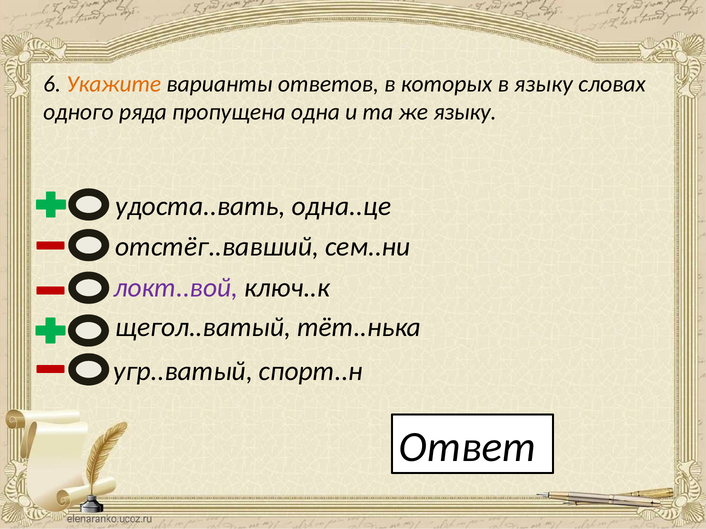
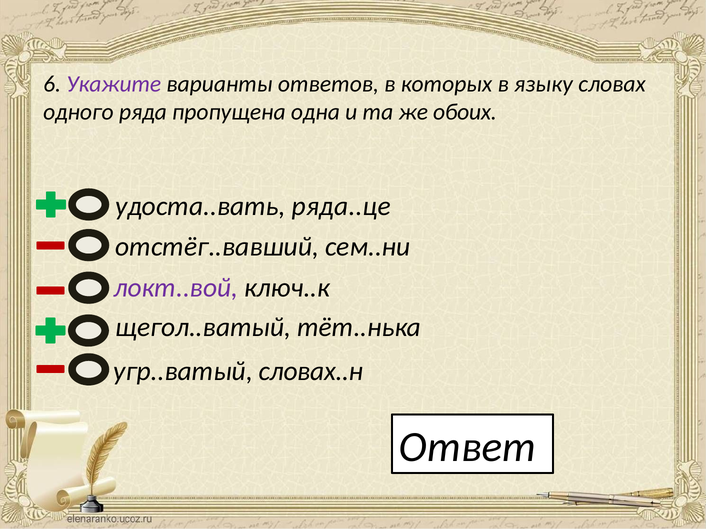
Укажите colour: orange -> purple (114, 84)
же языку: языку -> обоих (465, 112)
одна..це: одна..це -> ряда..це (341, 206)
спорт..н: спорт..н -> словах..н (311, 371)
